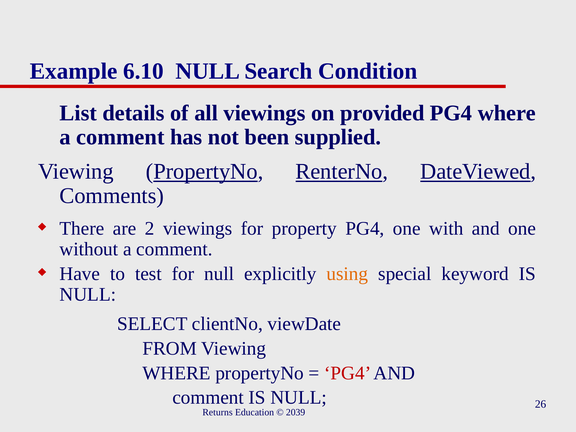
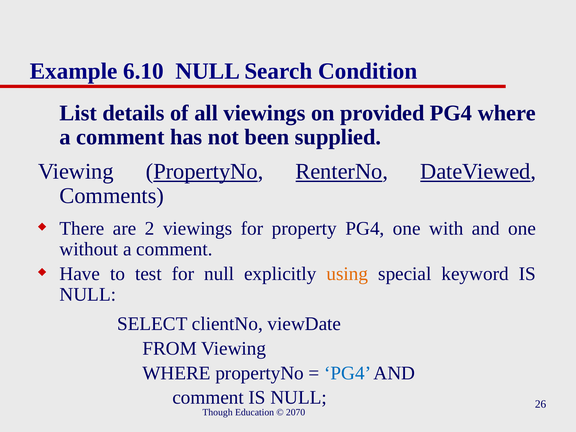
PG4 colour: red -> blue (348, 373)
Returns: Returns -> Though (218, 412)
2039: 2039 -> 2070 (296, 412)
